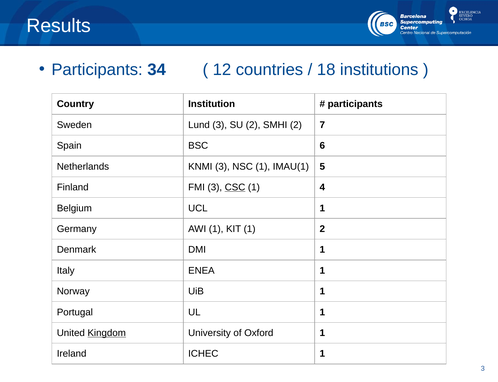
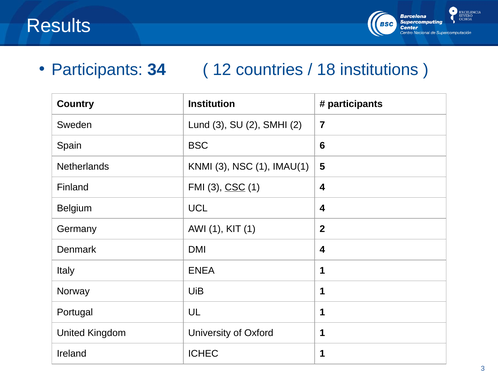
UCL 1: 1 -> 4 (322, 208)
DMI 1: 1 -> 4 (322, 250)
Kingdom underline: present -> none (107, 333)
